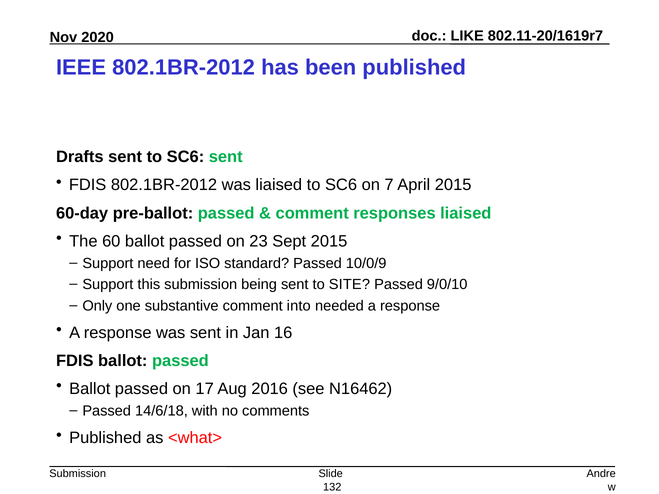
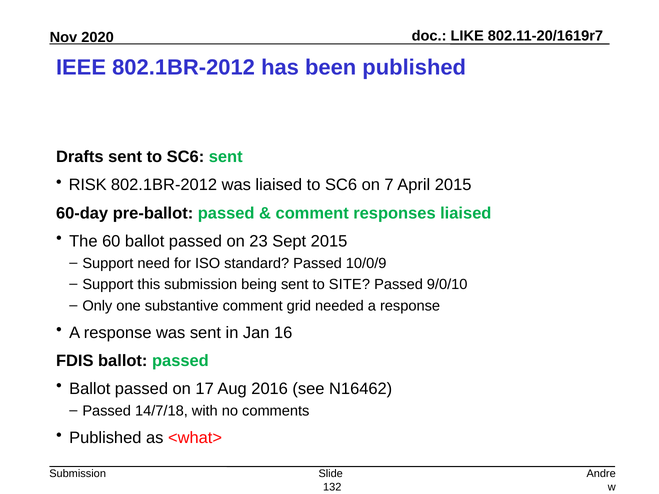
FDIS: FDIS -> RISK (88, 185)
into: into -> grid (299, 306)
14/6/18: 14/6/18 -> 14/7/18 (161, 411)
